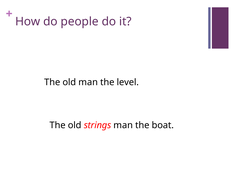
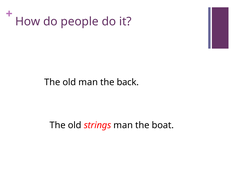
level: level -> back (128, 82)
